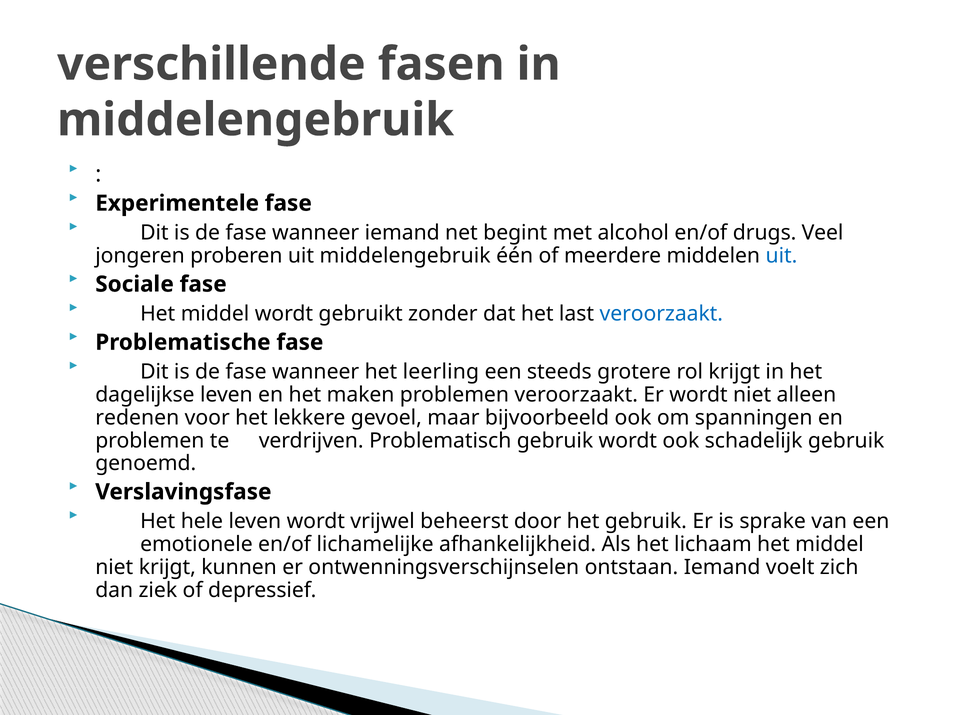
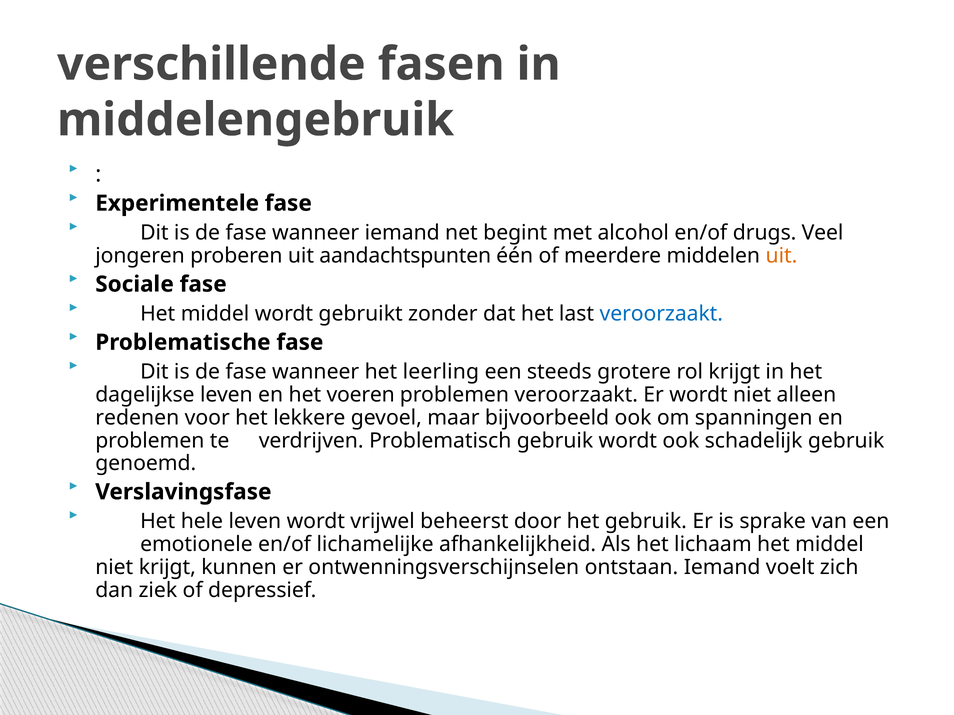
uit middelengebruik: middelengebruik -> aandachtspunten (405, 256)
uit colour: blue -> orange (781, 256)
maken: maken -> voeren (361, 395)
